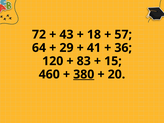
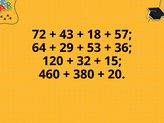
41: 41 -> 53 (94, 48)
83: 83 -> 32 (84, 61)
380 underline: present -> none (84, 74)
